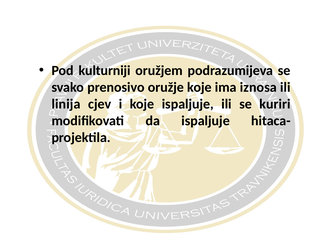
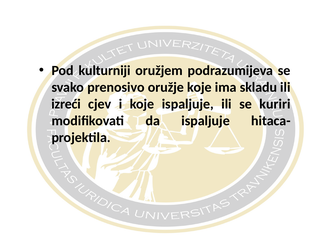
iznosa: iznosa -> skladu (258, 87)
linija: linija -> izreći (66, 104)
